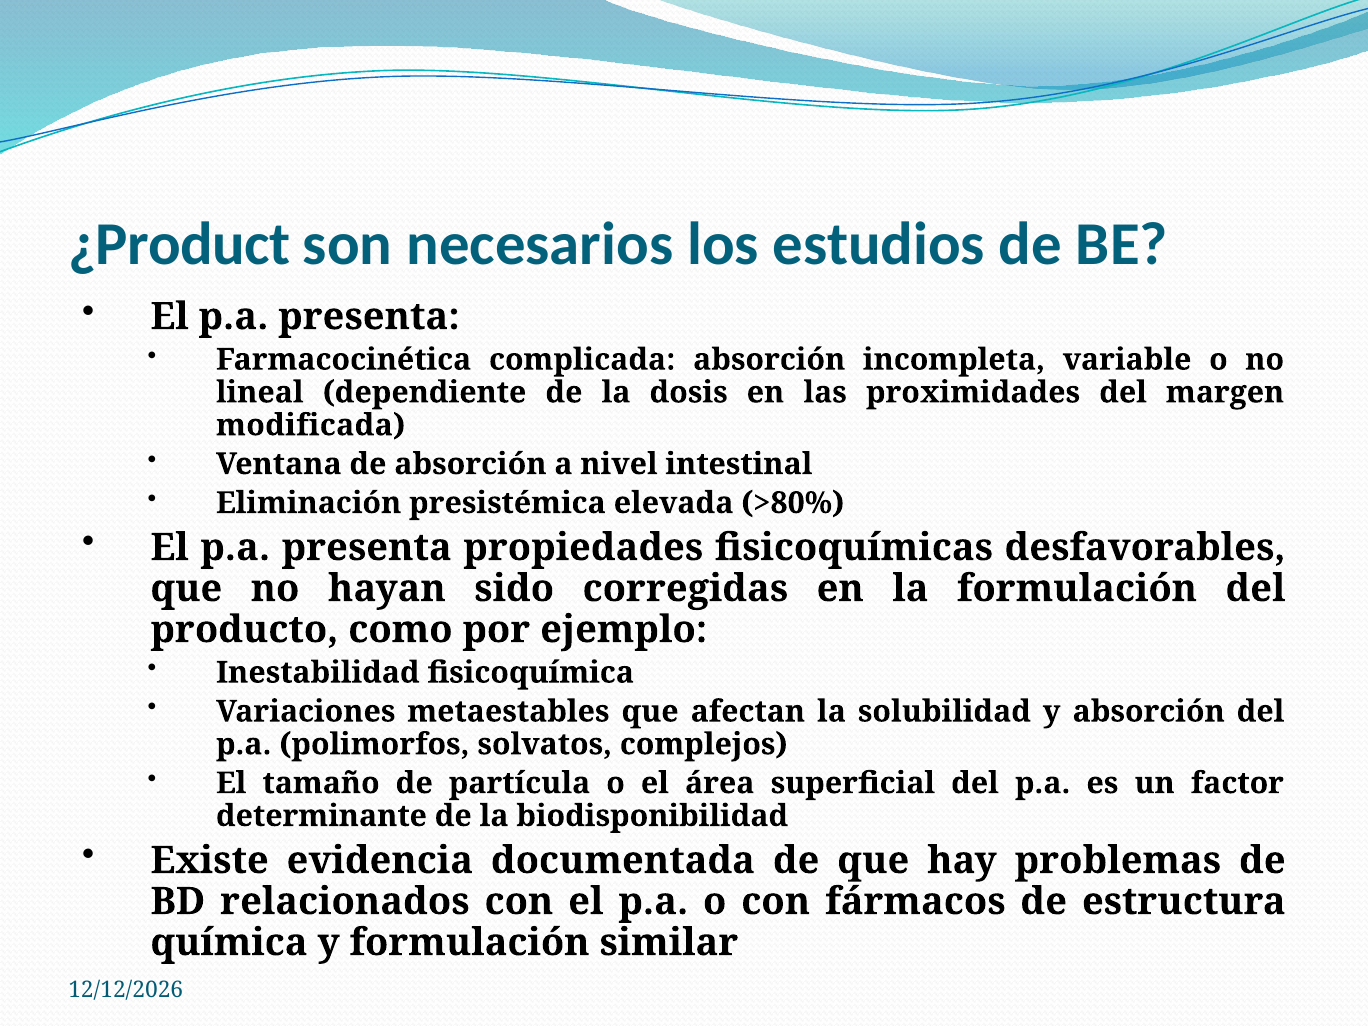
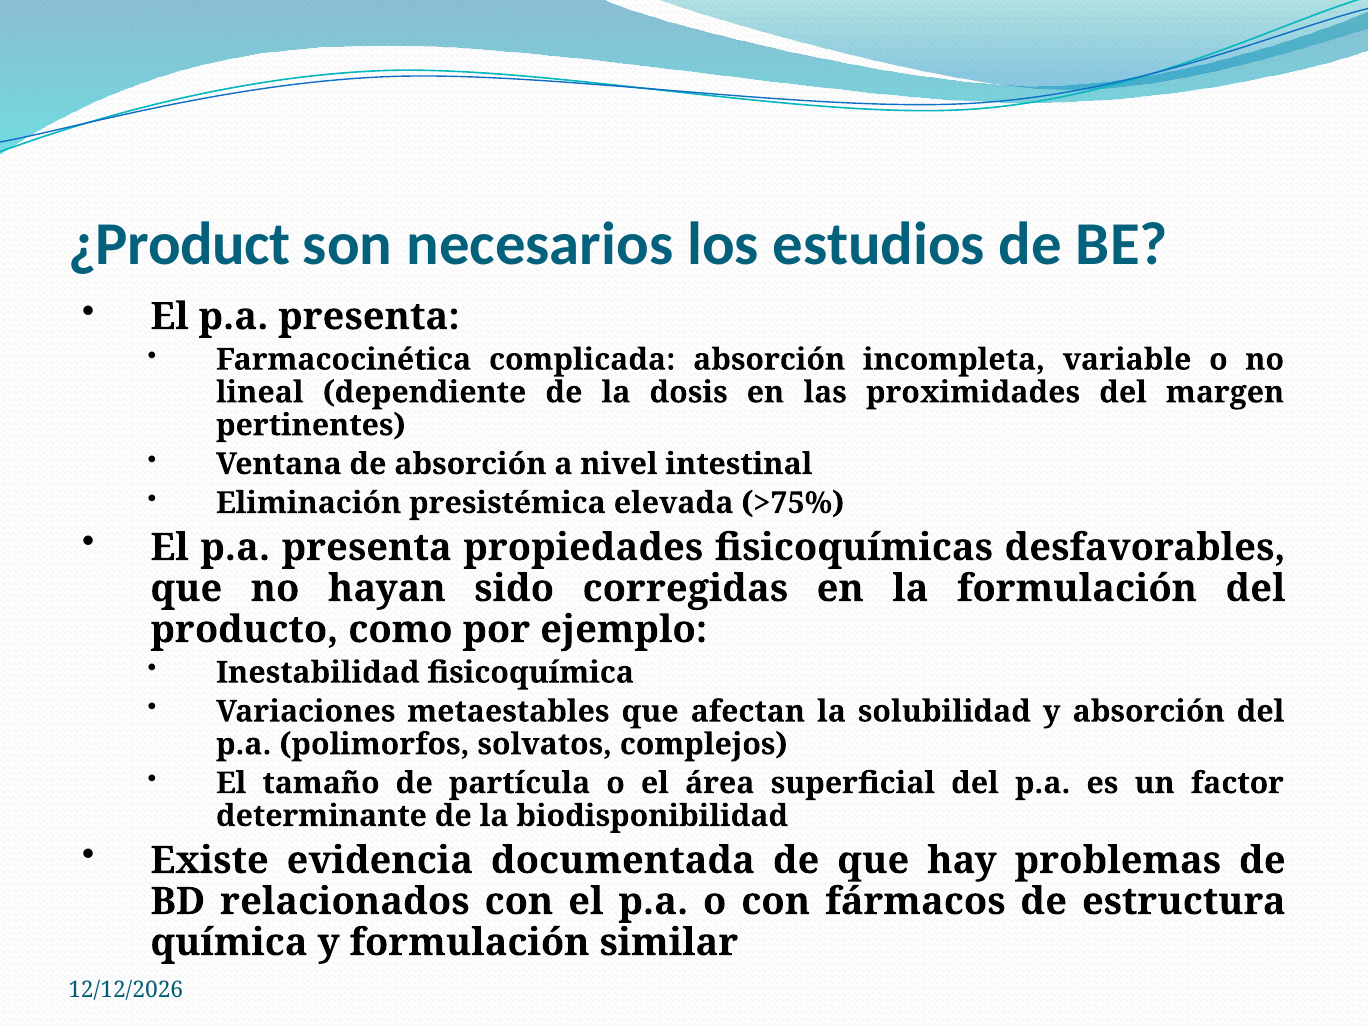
modificada: modificada -> pertinentes (311, 425)
>80%: >80% -> >75% (793, 503)
